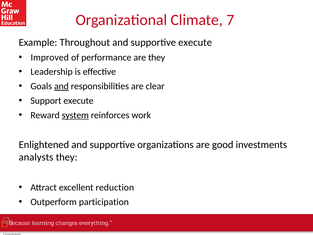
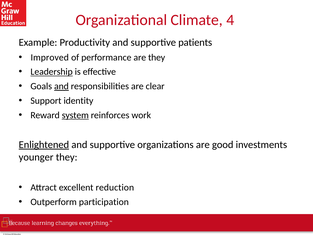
7: 7 -> 4 (230, 20)
Throughout: Throughout -> Productivity (85, 42)
supportive execute: execute -> patients (195, 42)
Leadership underline: none -> present (52, 72)
Support execute: execute -> identity (78, 101)
Enlightened underline: none -> present (44, 144)
analysts: analysts -> younger (36, 157)
